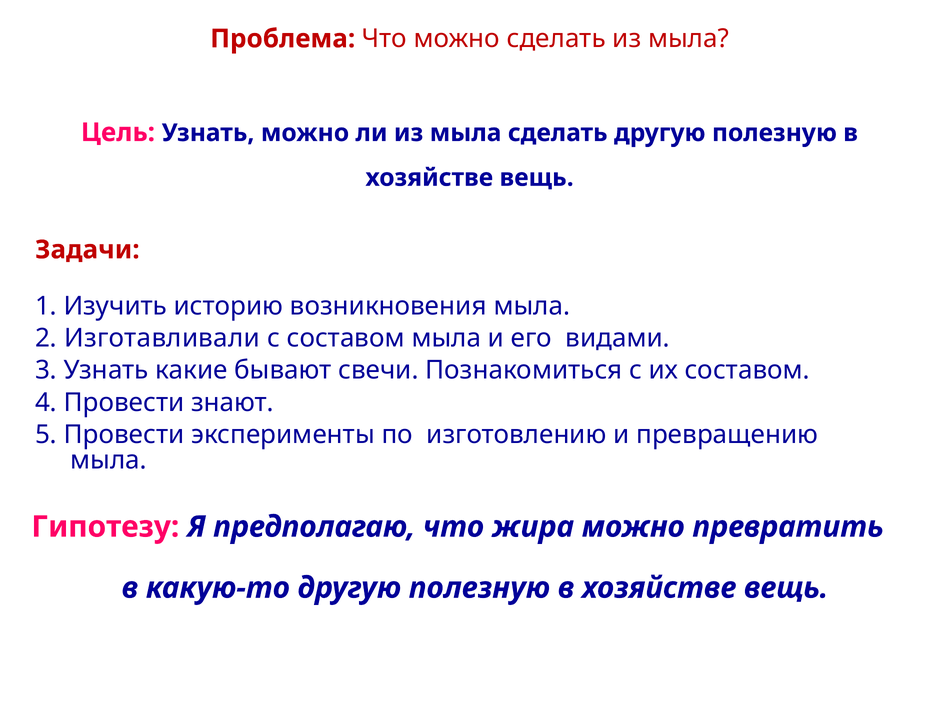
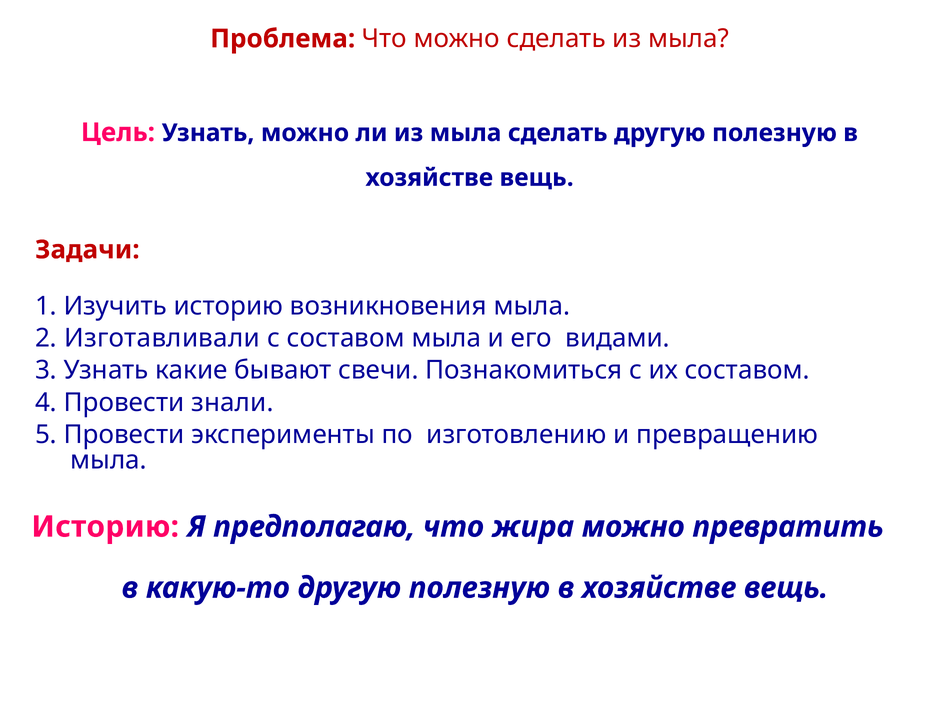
знают: знают -> знали (232, 402)
Гипотезу: Гипотезу -> Историю (105, 527)
